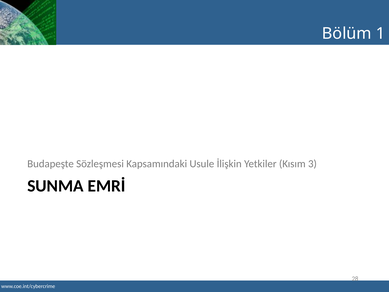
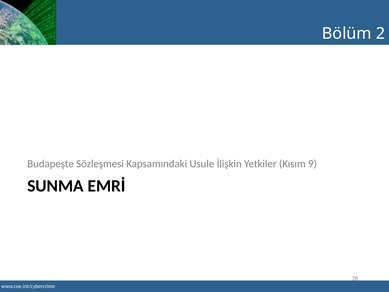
1: 1 -> 2 (380, 33)
3: 3 -> 9 (312, 164)
